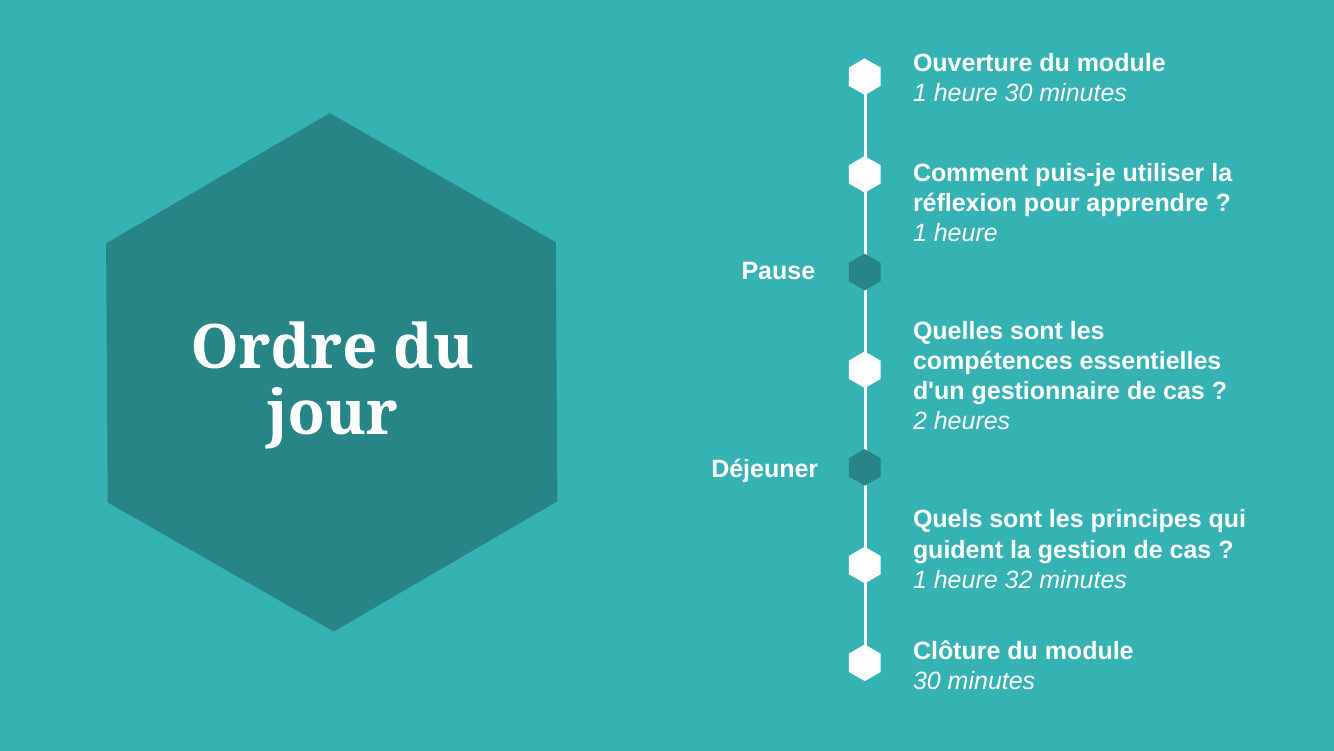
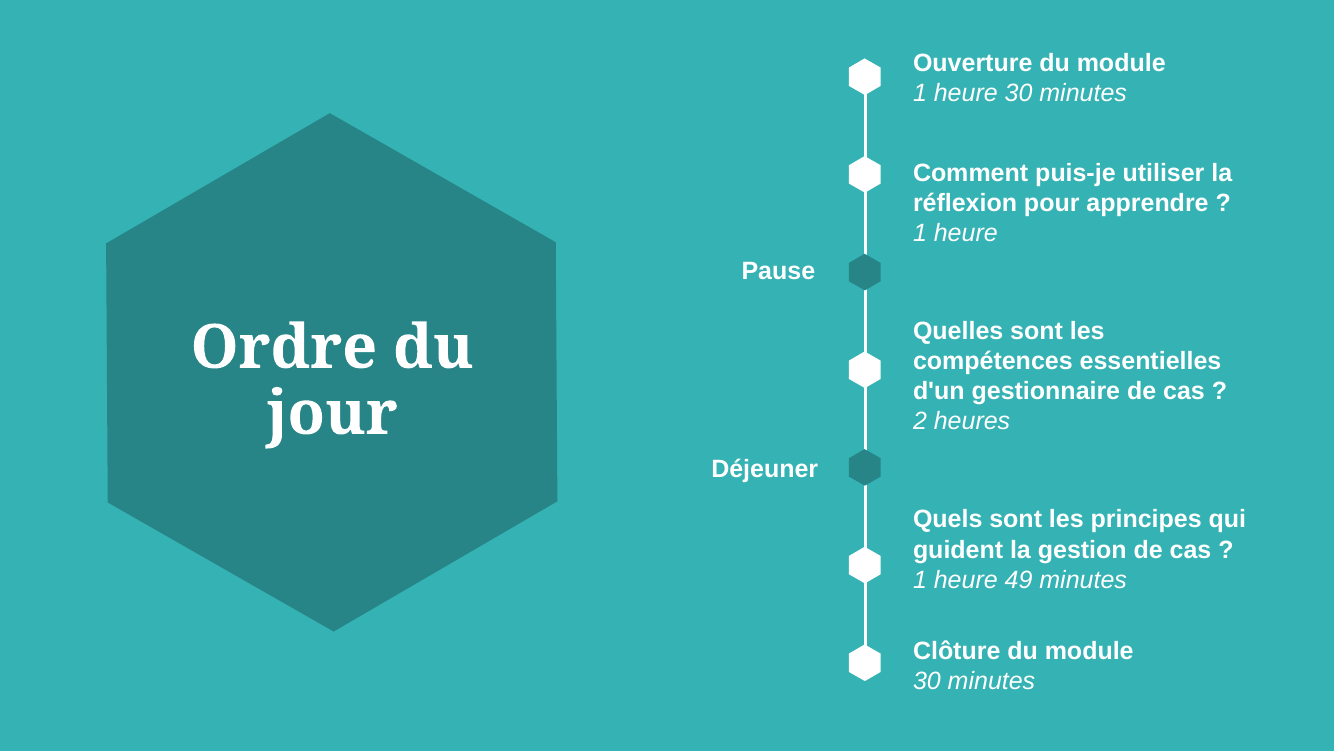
32: 32 -> 49 (1019, 579)
